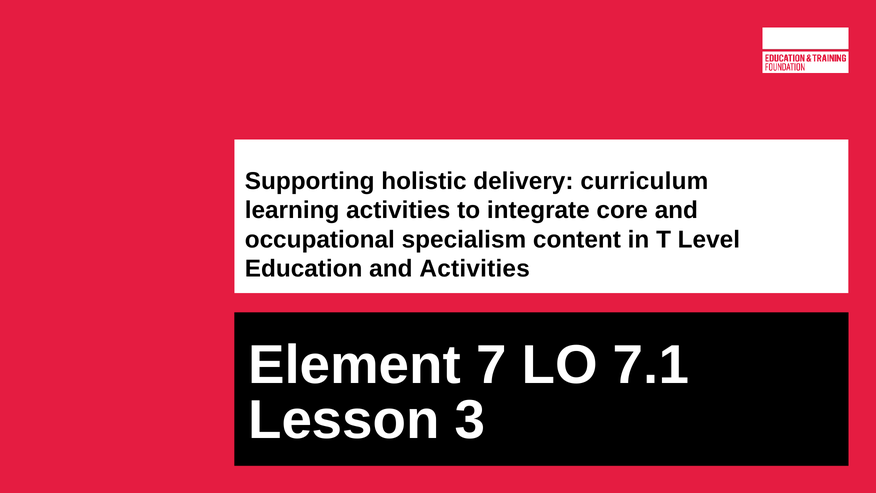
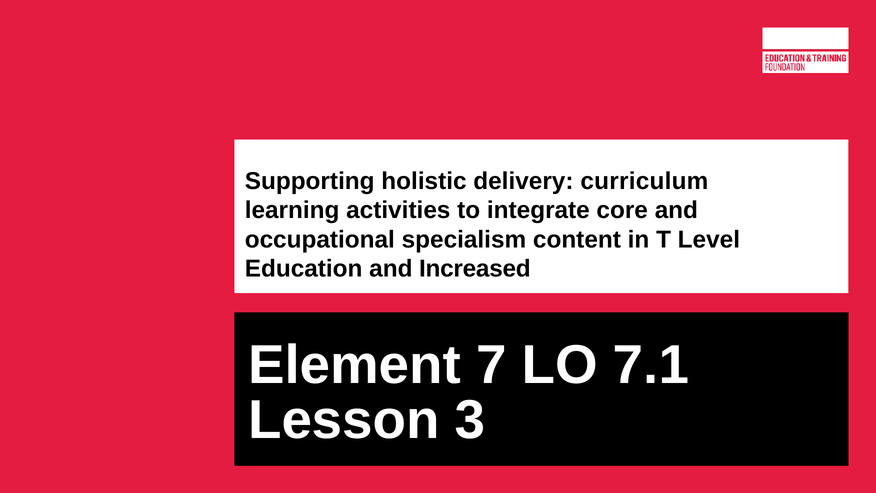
and Activities: Activities -> Increased (475, 269)
